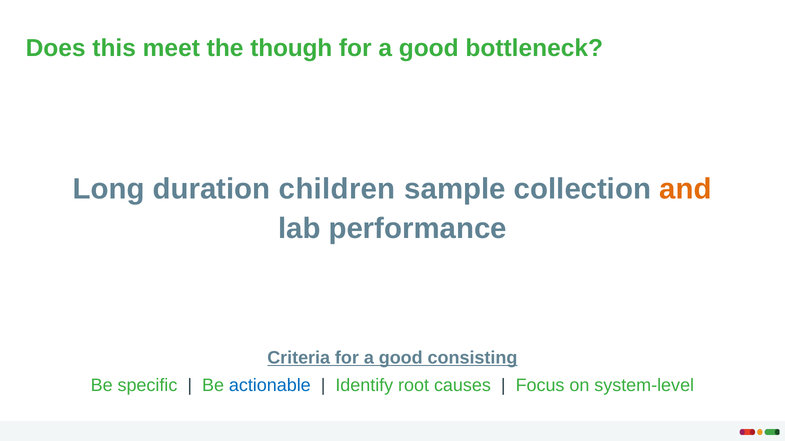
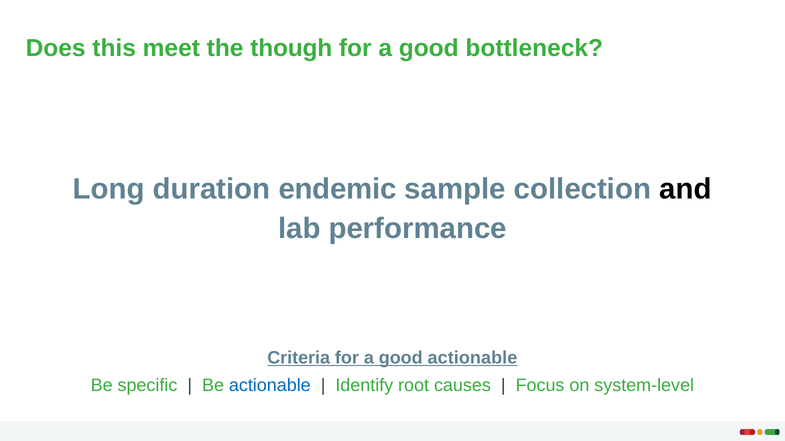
children: children -> endemic (337, 189)
and colour: orange -> black (685, 189)
good consisting: consisting -> actionable (472, 358)
